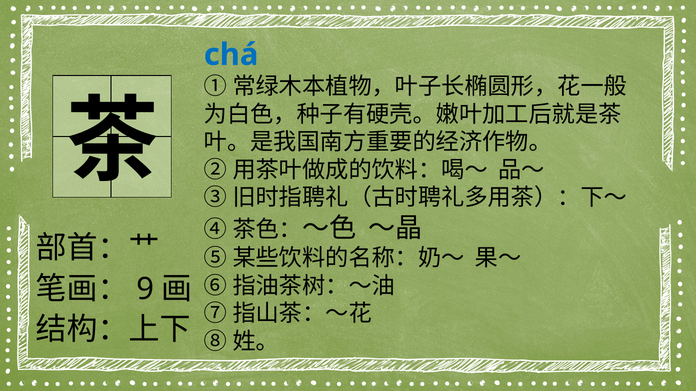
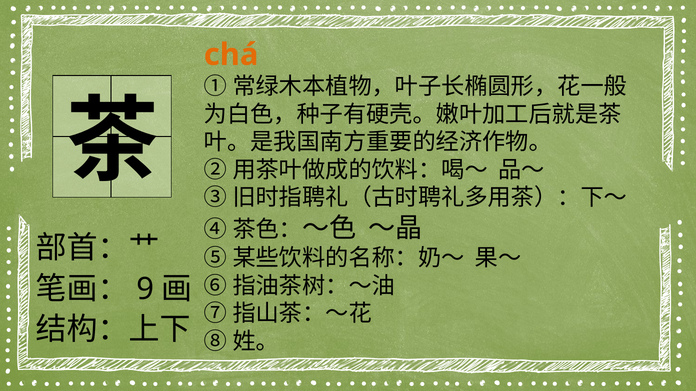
chá colour: blue -> orange (231, 55)
